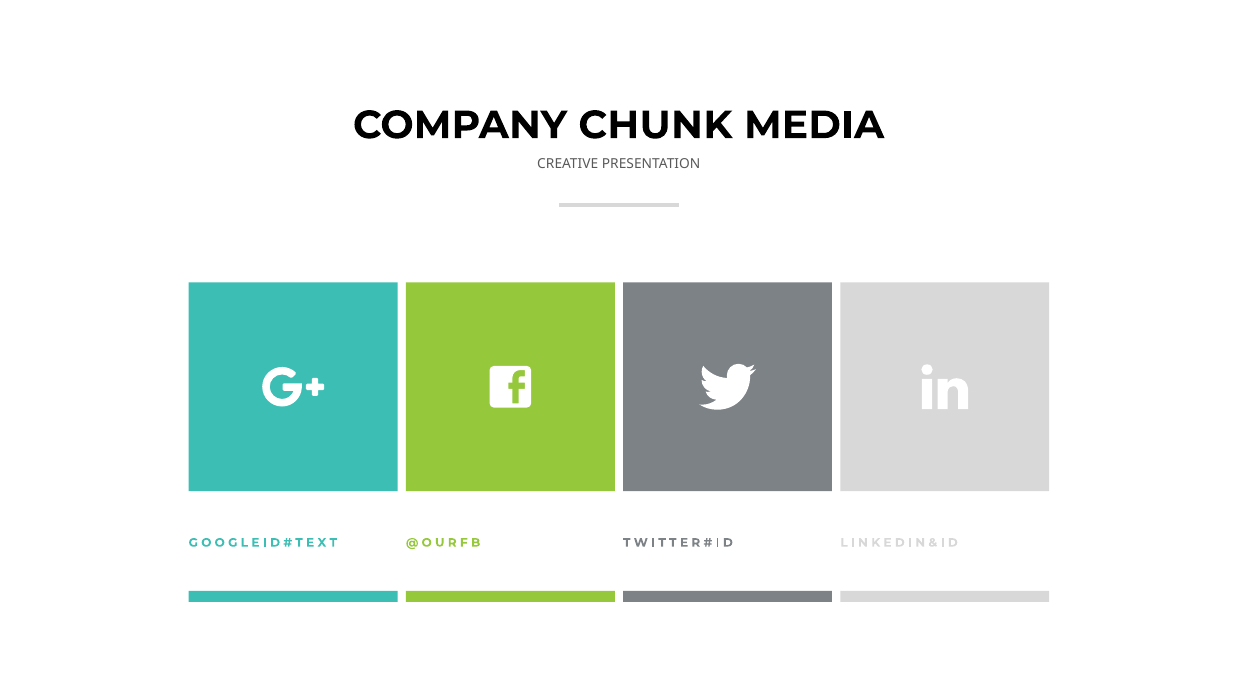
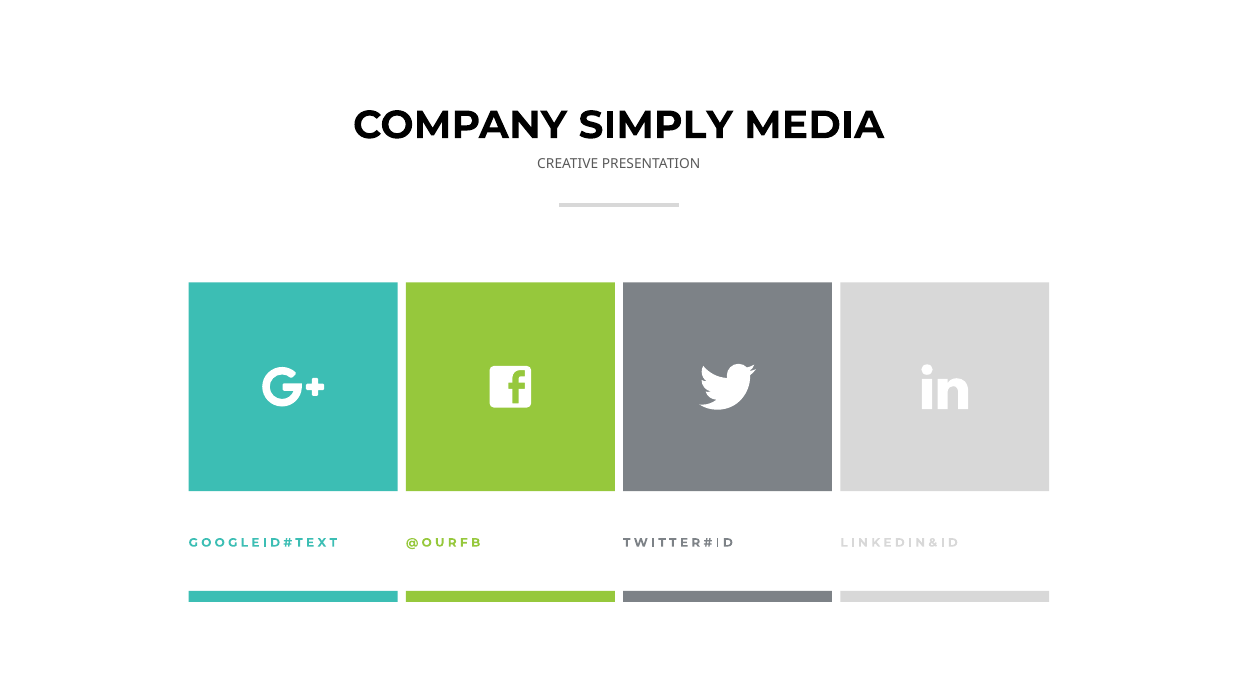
CHUNK: CHUNK -> SIMPLY (656, 125)
